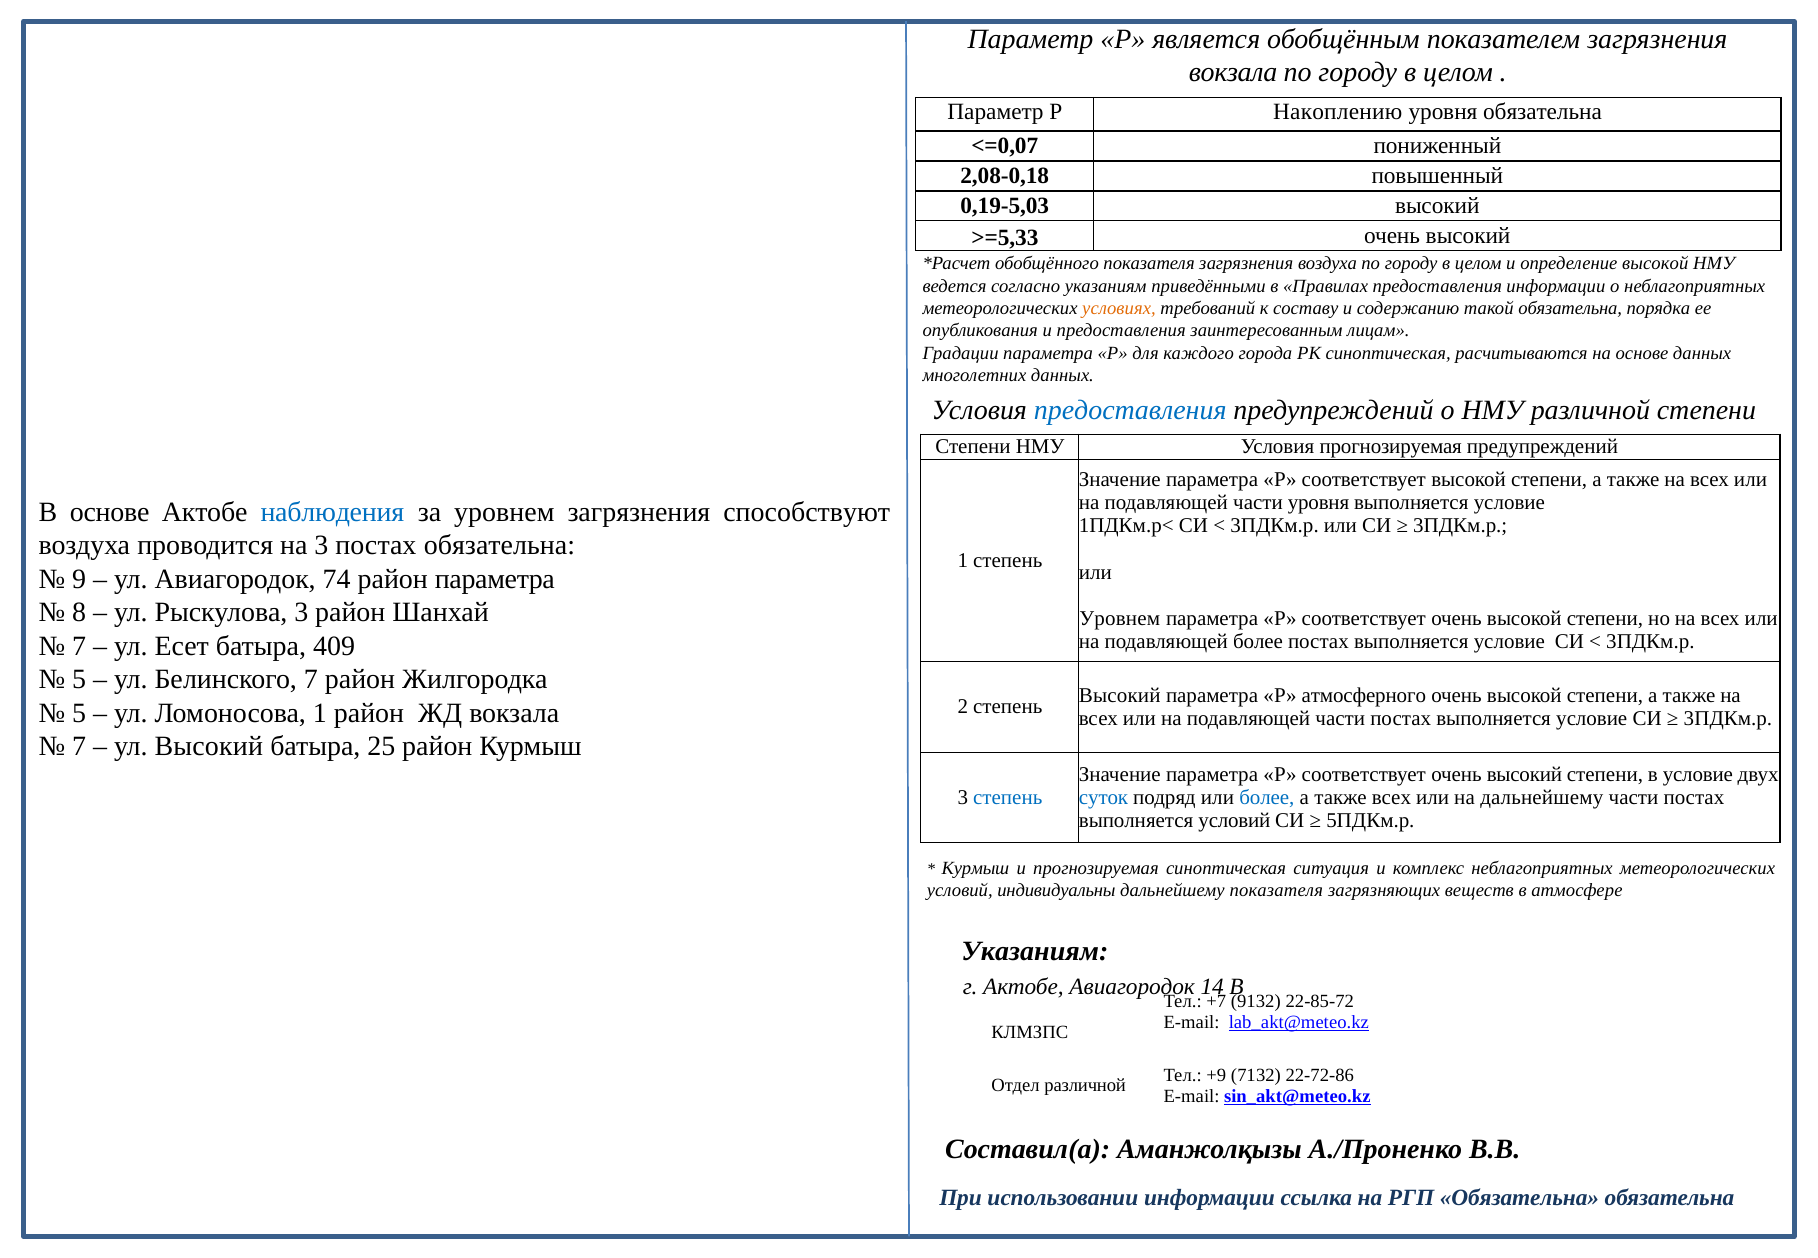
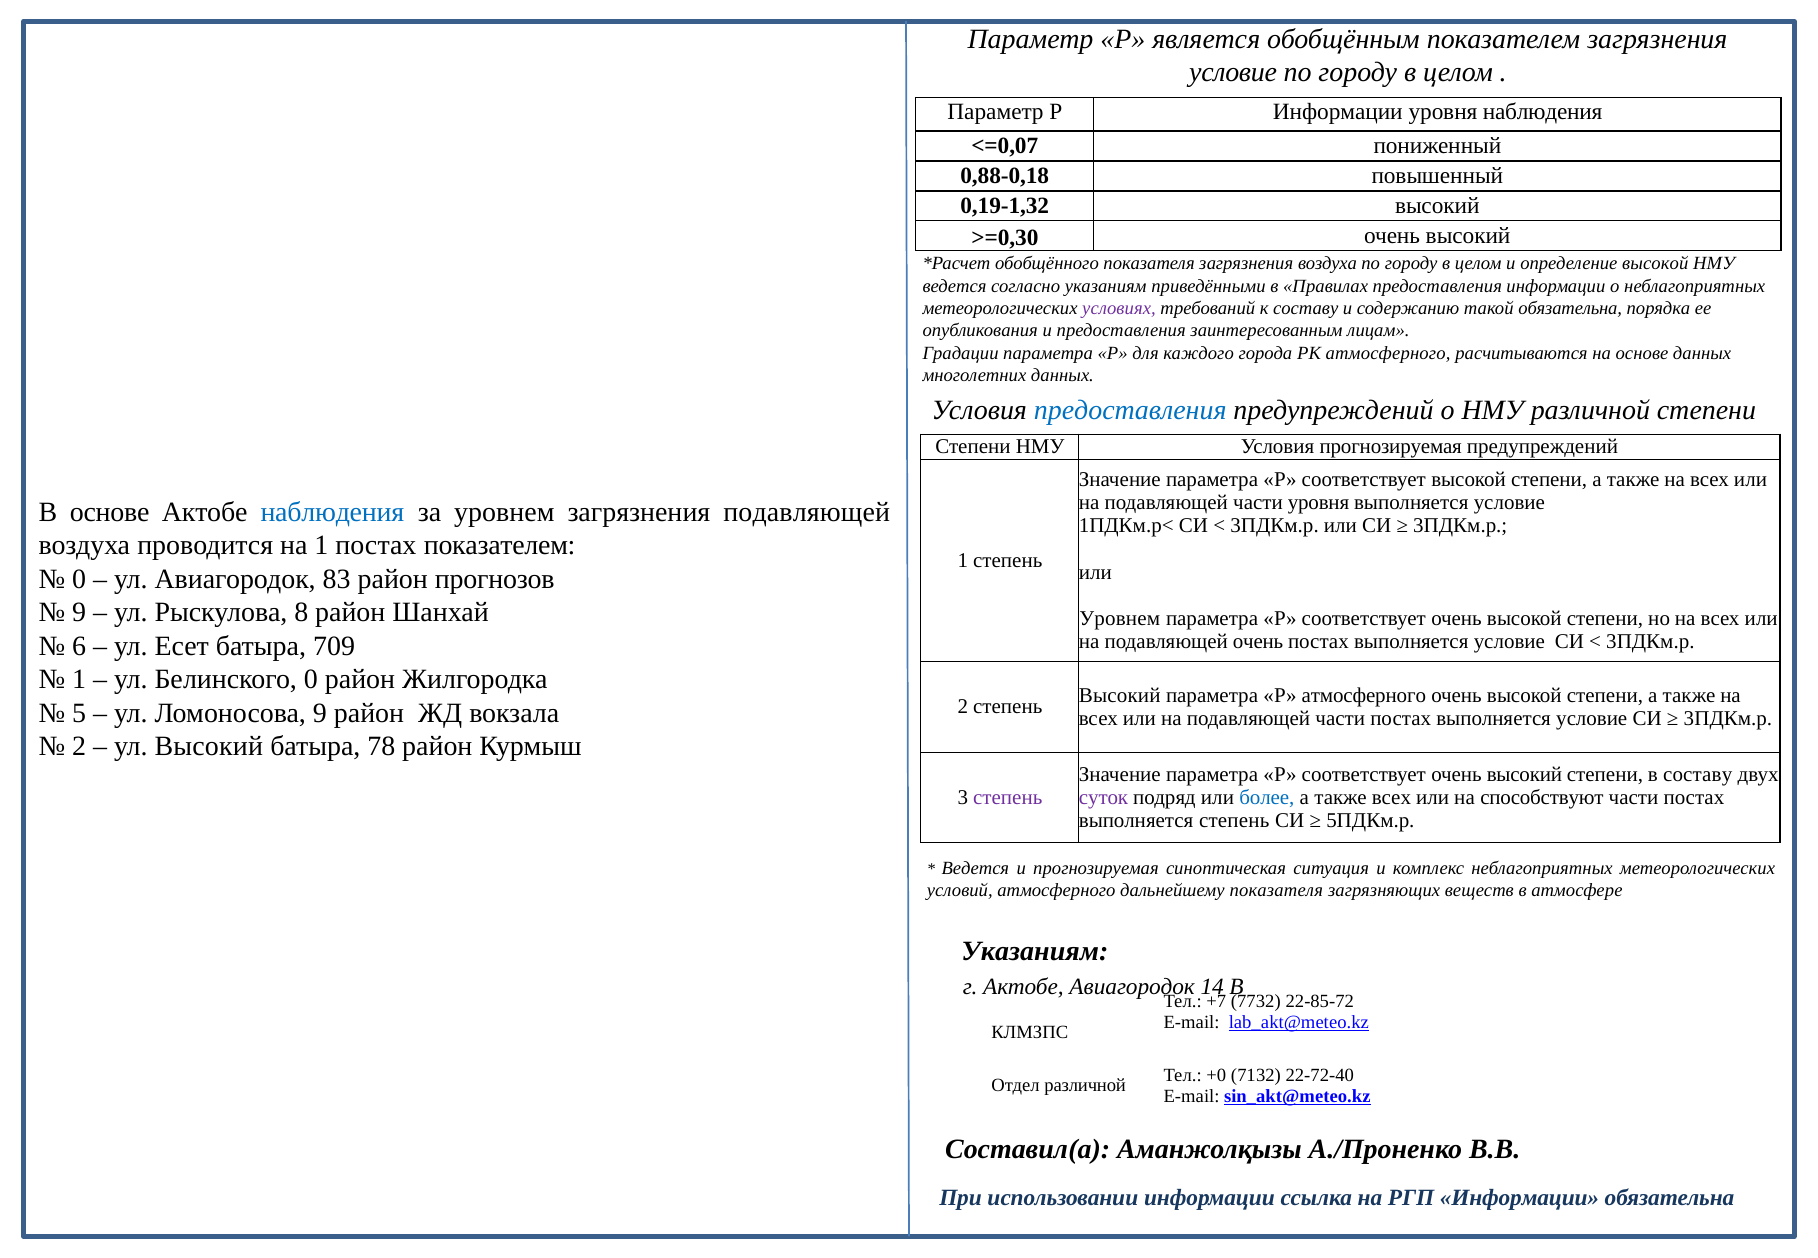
вокзала: вокзала -> условие (1233, 73)
Р Накоплению: Накоплению -> Информации (1338, 112)
уровня обязательна: обязательна -> наблюдения (1543, 112)
2,08-0,18: 2,08-0,18 -> 0,88-0,18 (1005, 176)
0,19-5,03: 0,19-5,03 -> 0,19-1,32 (1005, 206)
>=5,33: >=5,33 -> >=0,30 (1005, 238)
условиях colour: orange -> purple (1119, 308)
РК синоптическая: синоптическая -> атмосферного (1388, 353)
загрязнения способствуют: способствуют -> подавляющей (807, 512)
на 3: 3 -> 1 (321, 546)
постах обязательна: обязательна -> показателем (500, 546)
9: 9 -> 0 (79, 579)
74: 74 -> 83 (337, 579)
район параметра: параметра -> прогнозов (495, 579)
8: 8 -> 9 (79, 613)
Рыскулова 3: 3 -> 8 (301, 613)
подавляющей более: более -> очень (1258, 642)
7: 7 -> 6 (79, 646)
409: 409 -> 709 (334, 646)
5: 5 -> 1 (79, 680)
Белинского 7: 7 -> 0 (311, 680)
Ломоносова 1: 1 -> 9 (320, 713)
7: 7 -> 2 (79, 747)
25: 25 -> 78 (381, 747)
в условие: условие -> составу (1698, 775)
степень colour: blue -> purple (1008, 798)
суток colour: blue -> purple (1104, 798)
на дальнейшему: дальнейшему -> способствуют (1542, 798)
выполняется условий: условий -> степень (1234, 821)
Курмыш: Курмыш -> Ведется (975, 868)
условий индивидуальны: индивидуальны -> атмосферного (1056, 891)
9132: 9132 -> 7732 (1256, 1002)
+9: +9 -> +0 (1216, 1076)
22-72-86: 22-72-86 -> 22-72-40 (1320, 1076)
РГП Обязательна: Обязательна -> Информации (1519, 1199)
